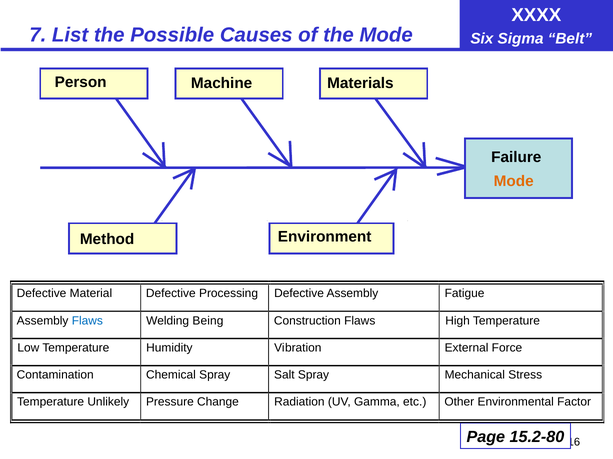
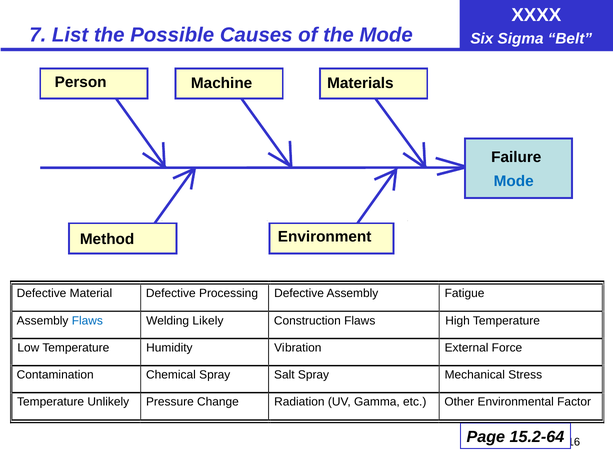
Mode colour: orange -> blue (514, 182)
Being: Being -> Likely (208, 321)
15.2-80: 15.2-80 -> 15.2-64 (537, 438)
